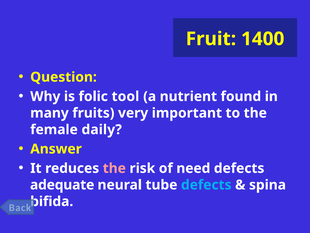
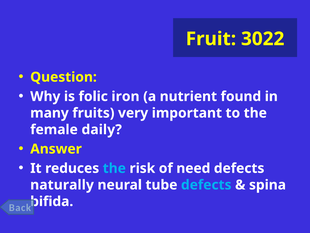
1400: 1400 -> 3022 (263, 39)
tool: tool -> iron (125, 96)
the colour: pink -> light blue (114, 168)
adequate: adequate -> naturally (62, 185)
